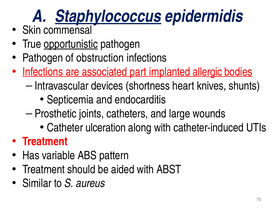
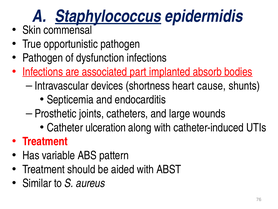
opportunistic underline: present -> none (71, 44)
obstruction: obstruction -> dysfunction (100, 58)
allergic: allergic -> absorb (207, 72)
knives: knives -> cause (211, 86)
